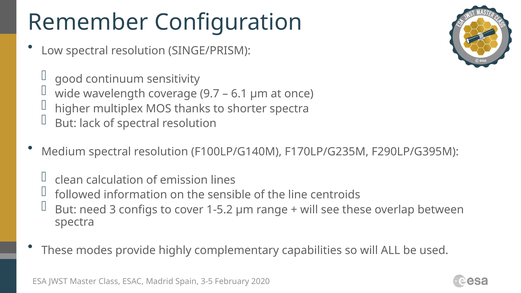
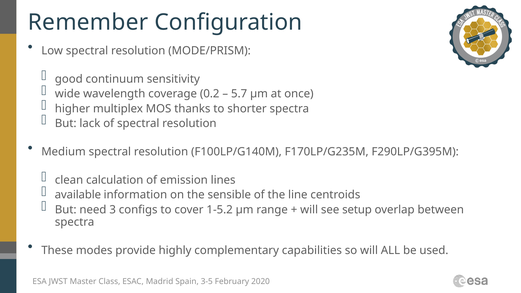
SINGE/PRISM: SINGE/PRISM -> MODE/PRISM (210, 51)
9.7: 9.7 -> 0.2 (210, 94)
6.1: 6.1 -> 5.7 (239, 94)
followed: followed -> available (78, 195)
see these: these -> setup (357, 210)
